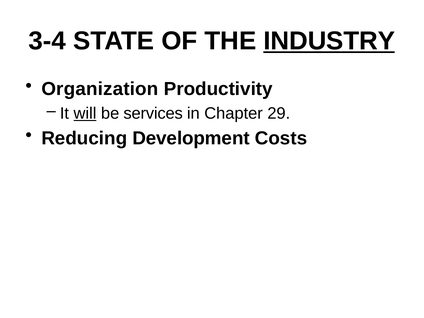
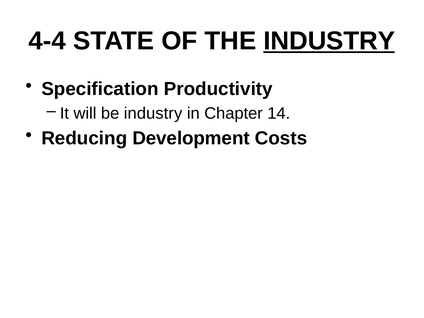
3-4: 3-4 -> 4-4 (47, 41)
Organization: Organization -> Specification (100, 89)
will underline: present -> none (85, 113)
be services: services -> industry (153, 113)
29: 29 -> 14 (279, 113)
